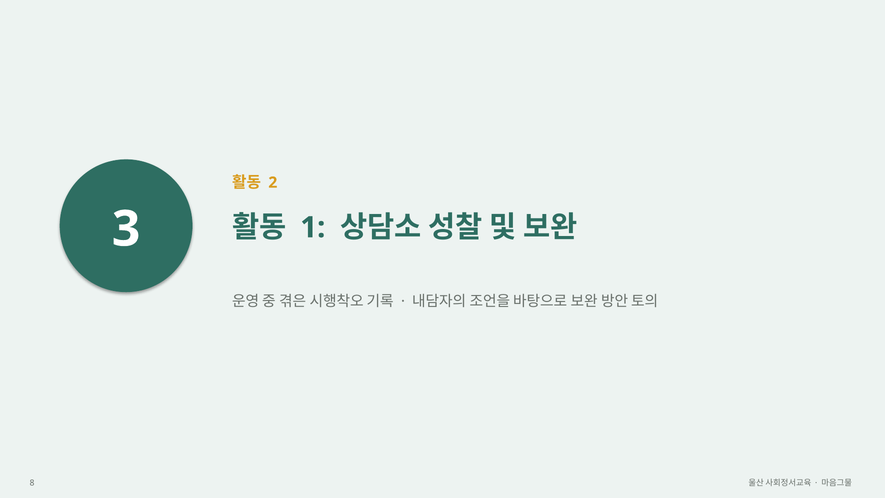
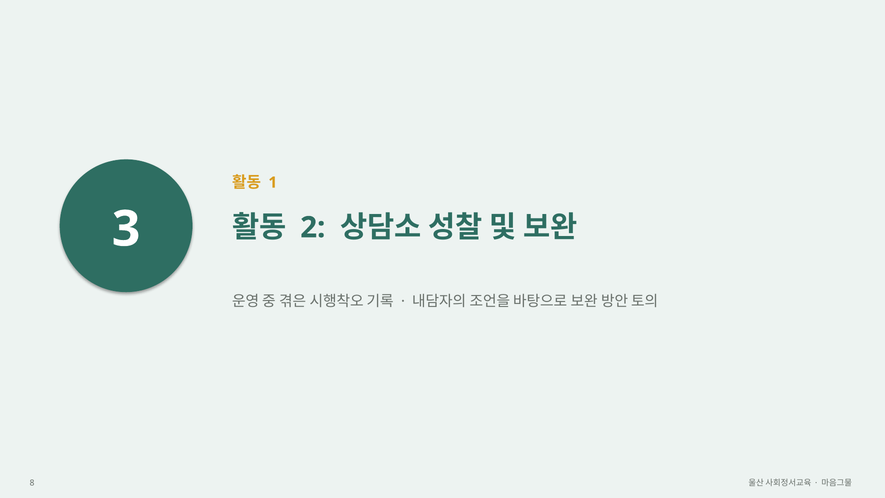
2: 2 -> 1 (273, 183)
1: 1 -> 2 (313, 227)
